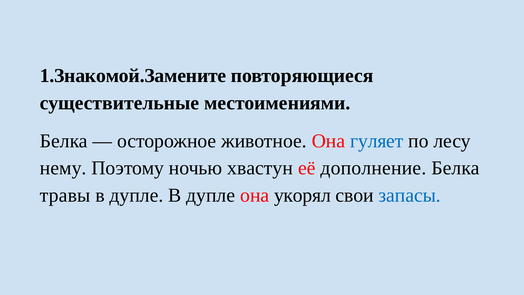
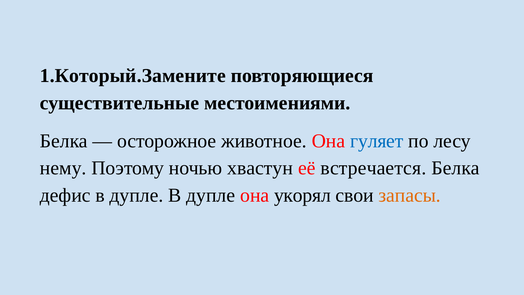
1.Знакомой.Замените: 1.Знакомой.Замените -> 1.Который.Замените (133, 76)
дополнение: дополнение -> встречается (373, 168)
травы: травы -> дефис (65, 195)
запасы colour: blue -> orange (410, 195)
